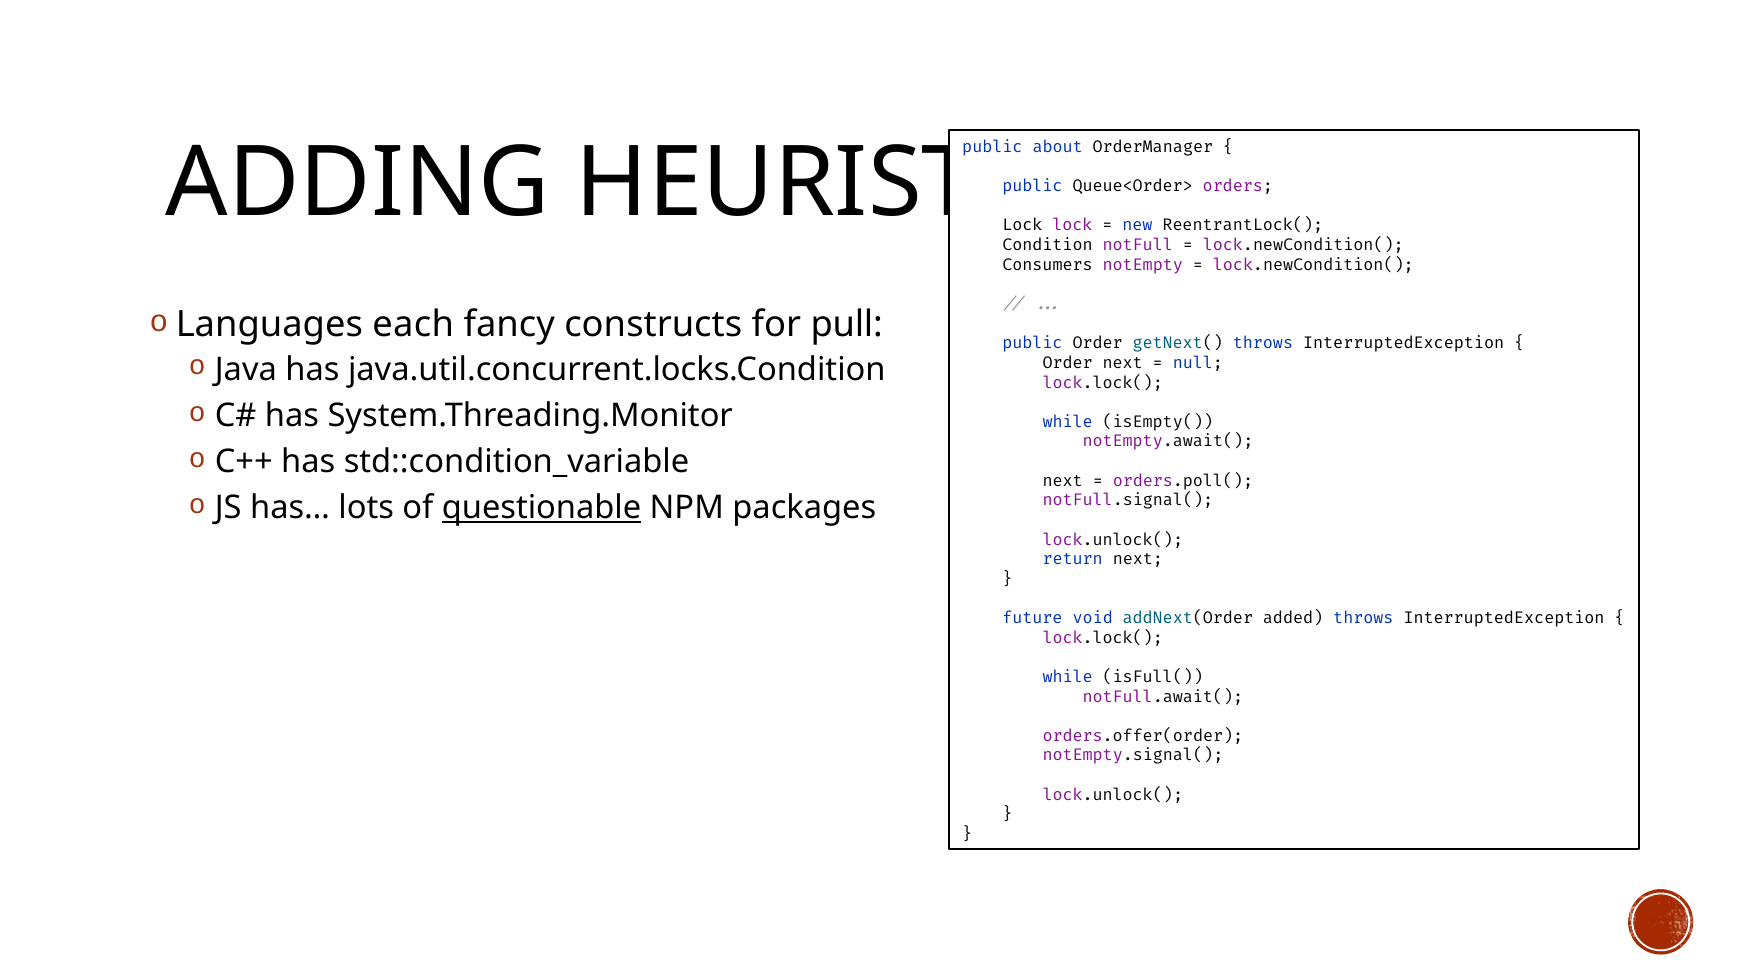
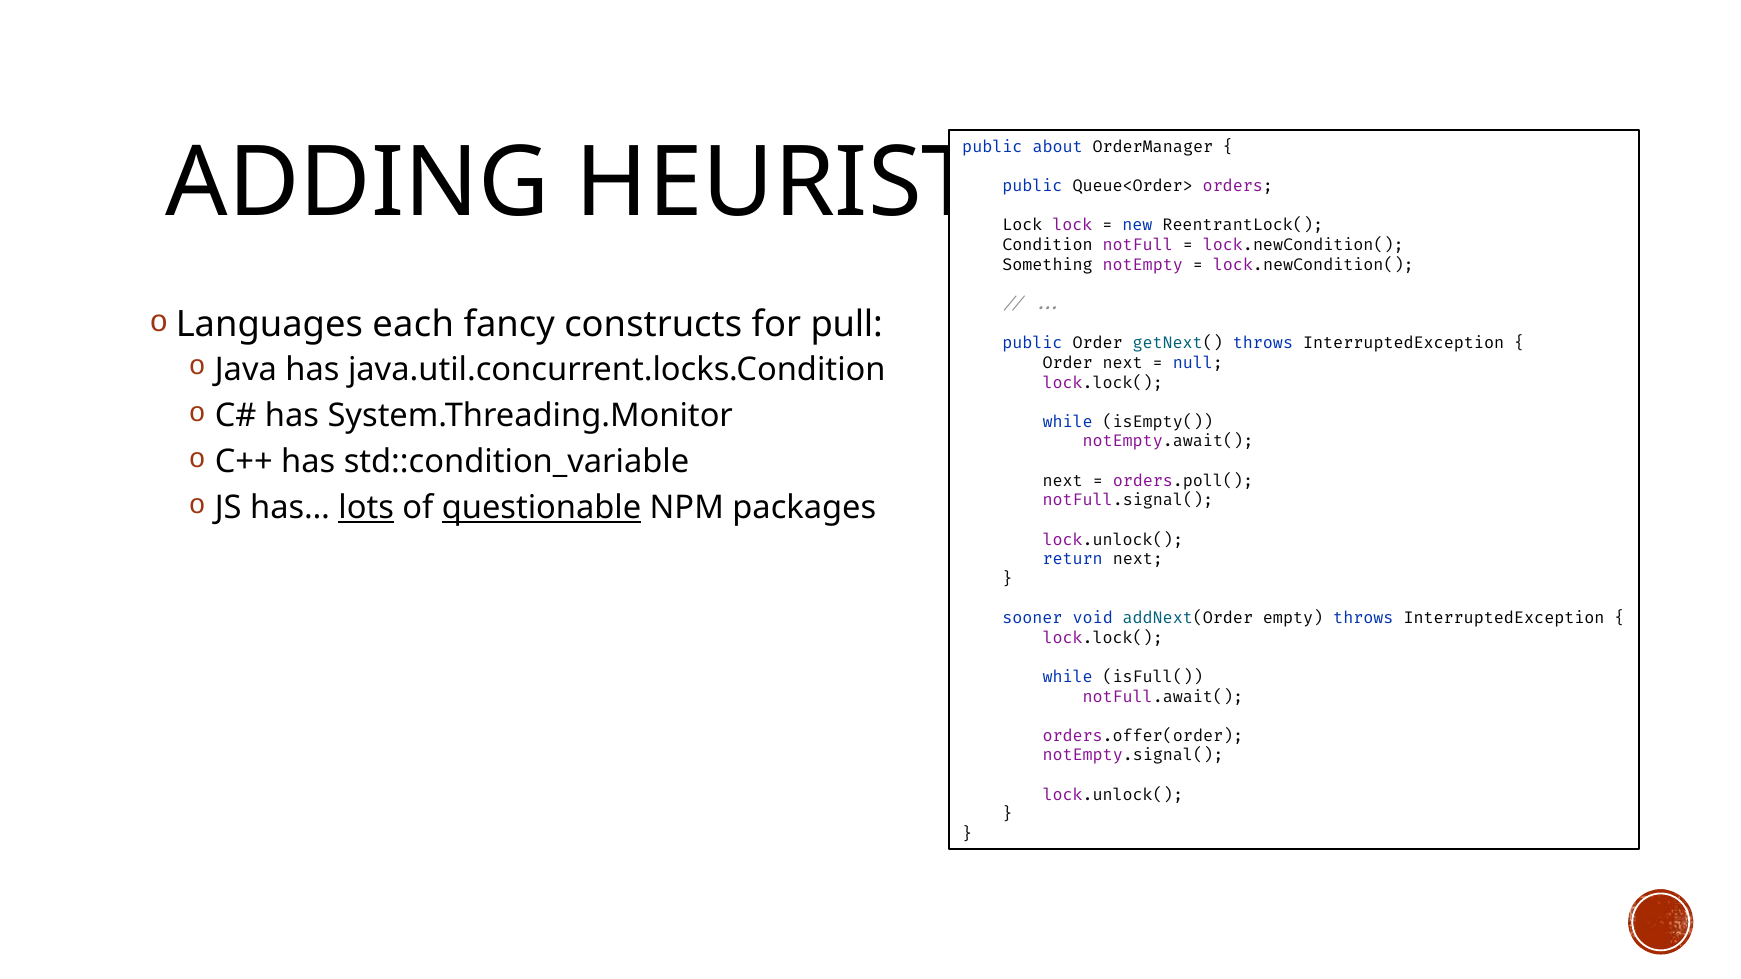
Consumers: Consumers -> Something (1048, 265)
lots underline: none -> present (366, 508)
future: future -> sooner (1032, 618)
added: added -> empty (1293, 618)
